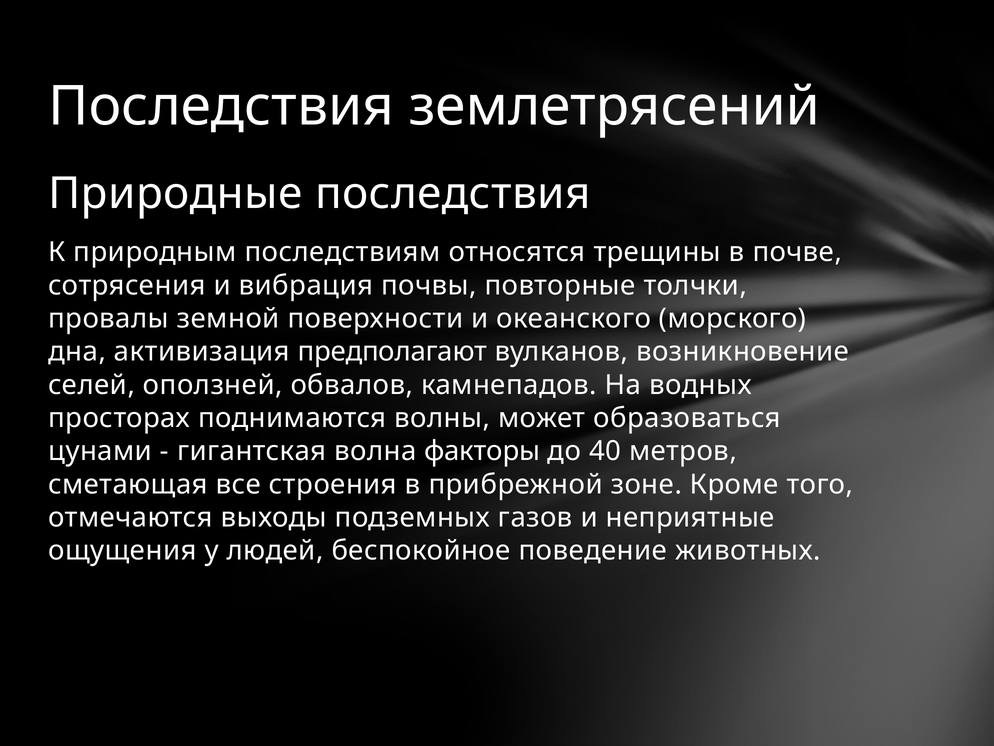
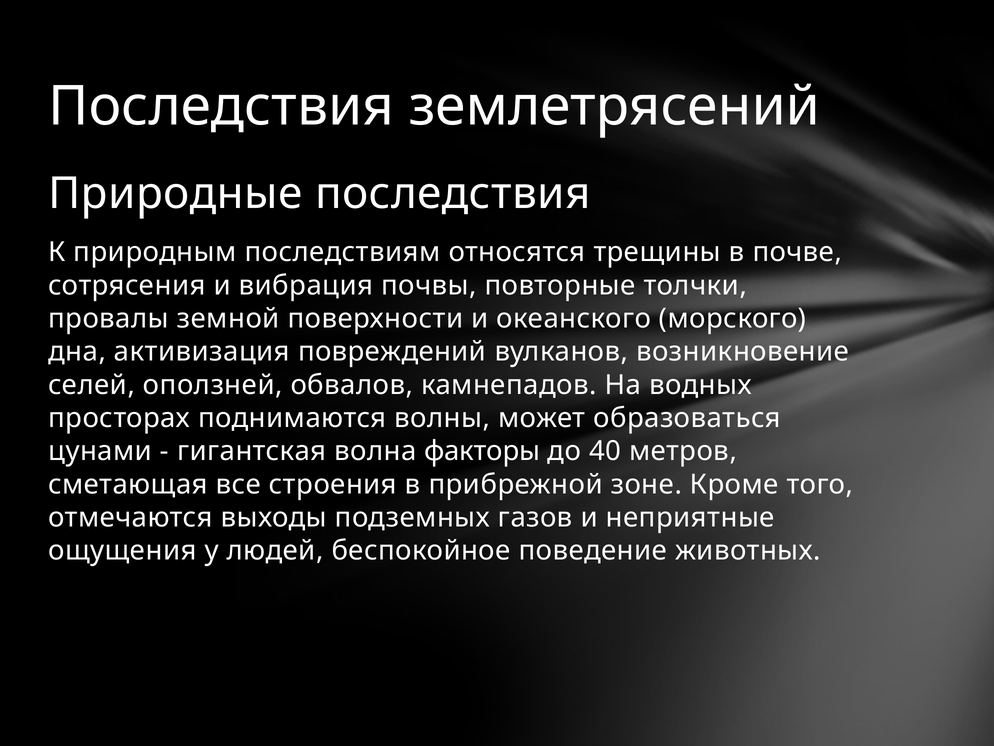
предполагают: предполагают -> повреждений (392, 352)
